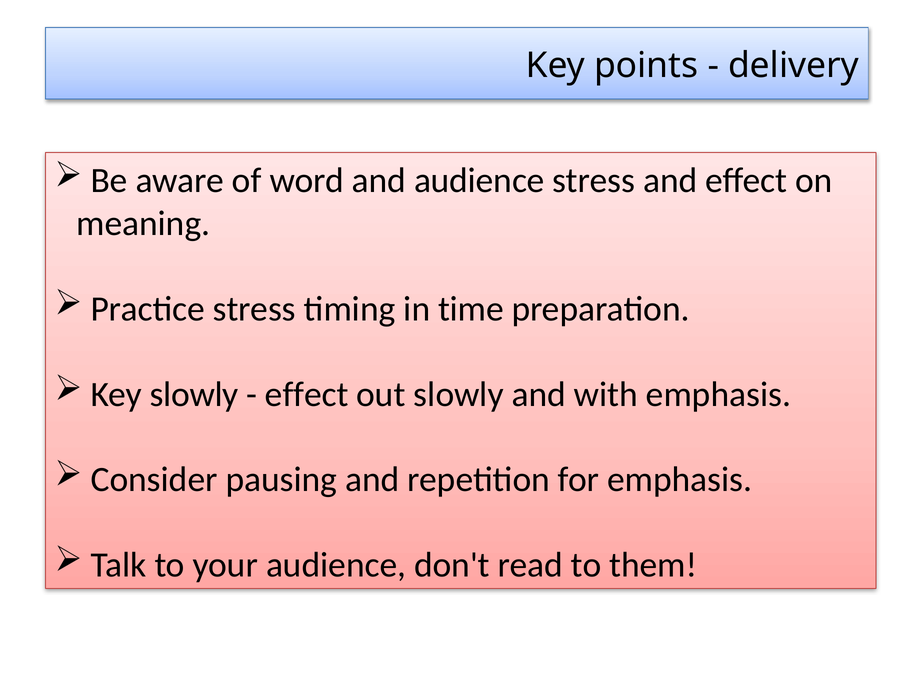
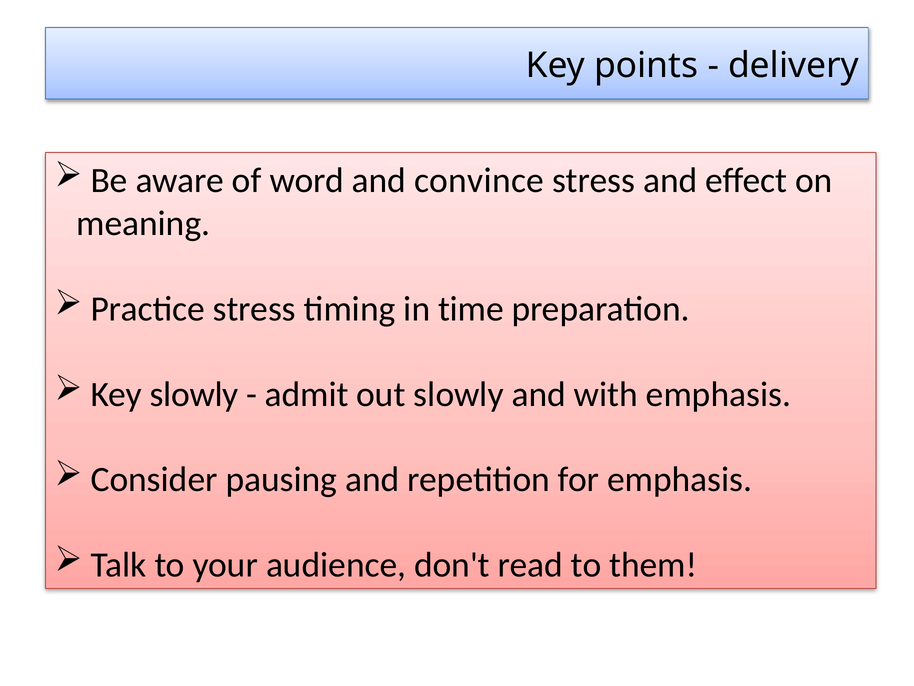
and audience: audience -> convince (479, 181)
effect: effect -> admit (307, 394)
